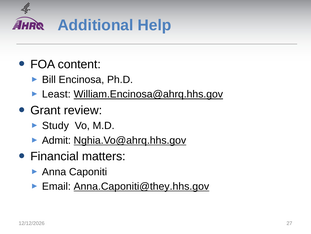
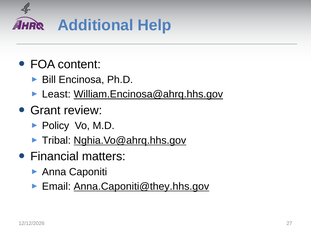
Study: Study -> Policy (56, 125)
Admit: Admit -> Tribal (56, 140)
